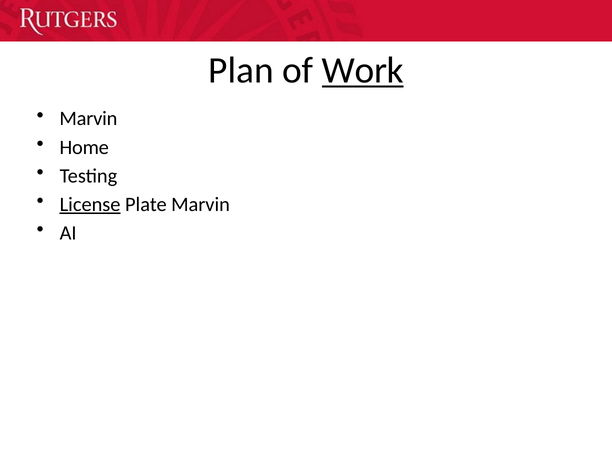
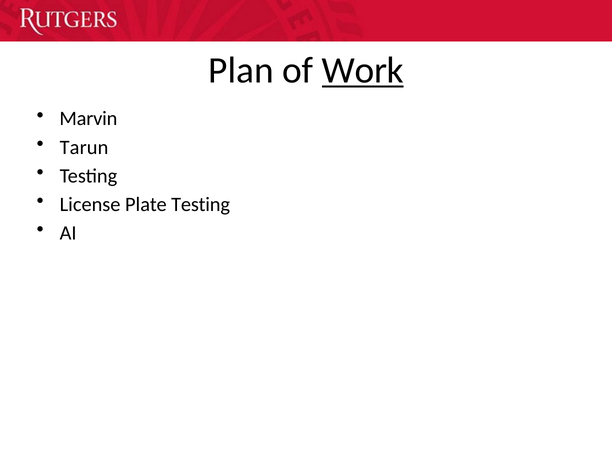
Home: Home -> Tarun (84, 147)
License underline: present -> none (90, 204)
Plate Marvin: Marvin -> Testing (201, 204)
